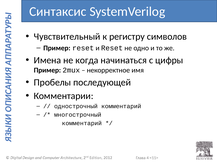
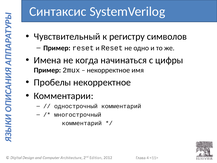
Пробелы последующей: последующей -> некорректное (102, 82)
